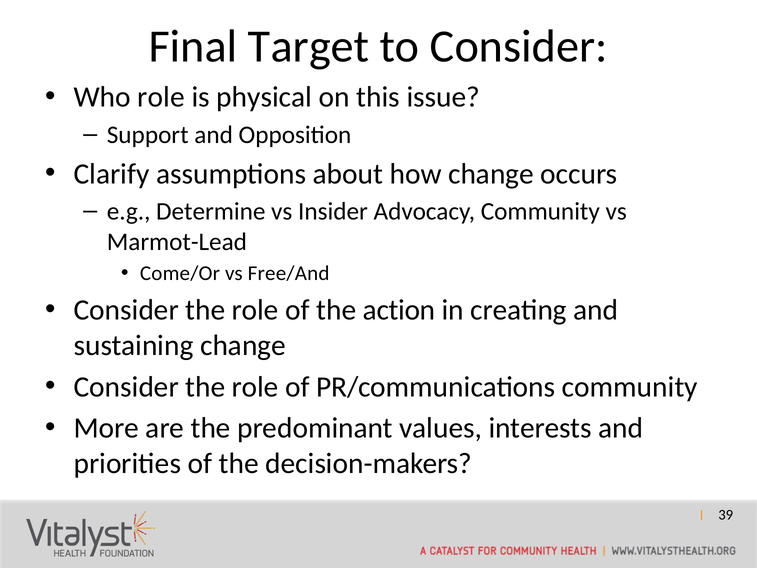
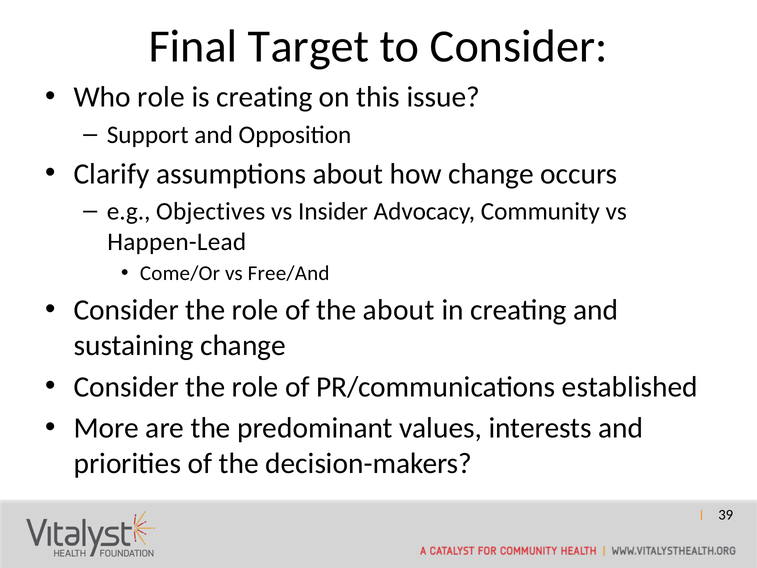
is physical: physical -> creating (264, 97)
Determine: Determine -> Objectives (211, 211)
Marmot-Lead: Marmot-Lead -> Happen-Lead (177, 242)
the action: action -> about (399, 310)
PR/communications community: community -> established (630, 387)
